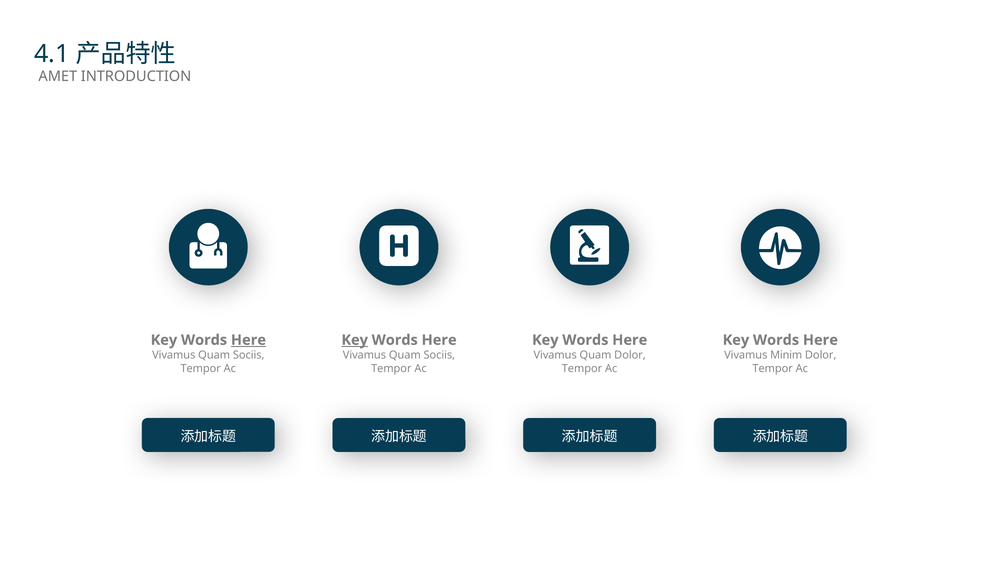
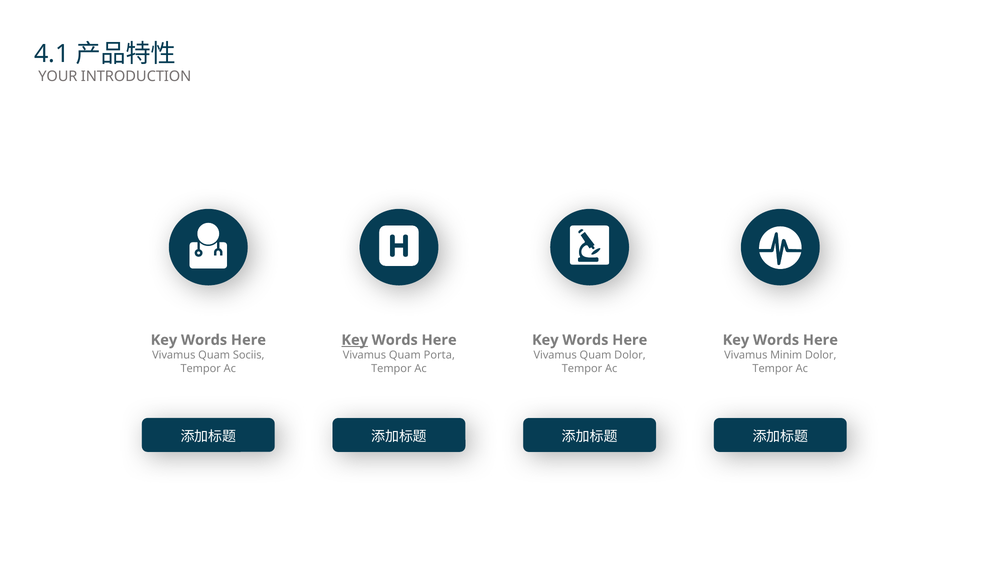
AMET: AMET -> YOUR (58, 76)
Here underline: present -> none (248, 340)
Sociis: Sociis -> Porta (439, 355)
